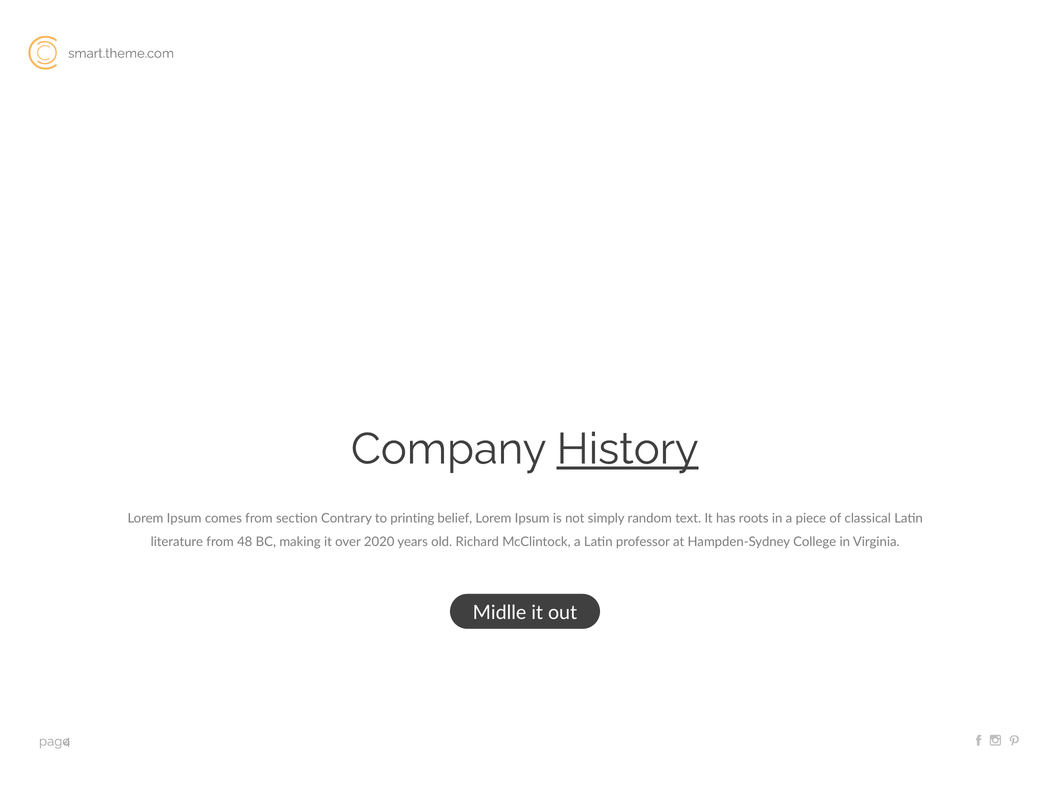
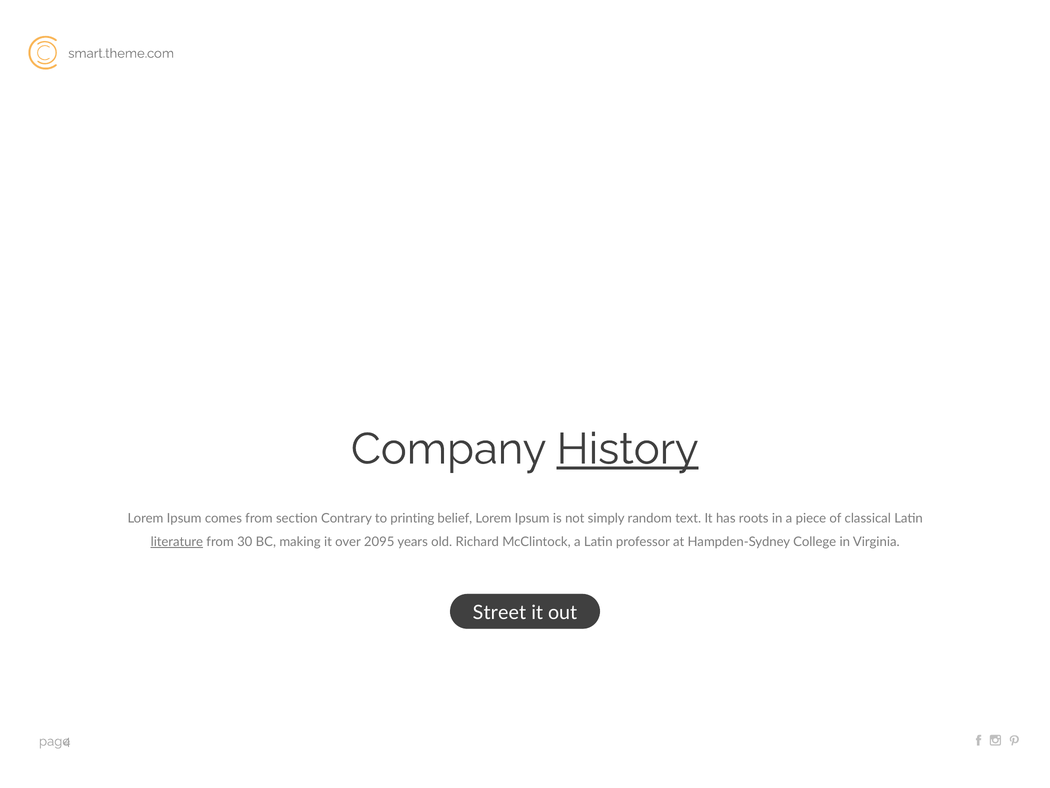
literature underline: none -> present (177, 542)
48: 48 -> 30 (245, 542)
2020: 2020 -> 2095 (379, 542)
Midlle: Midlle -> Street (499, 612)
